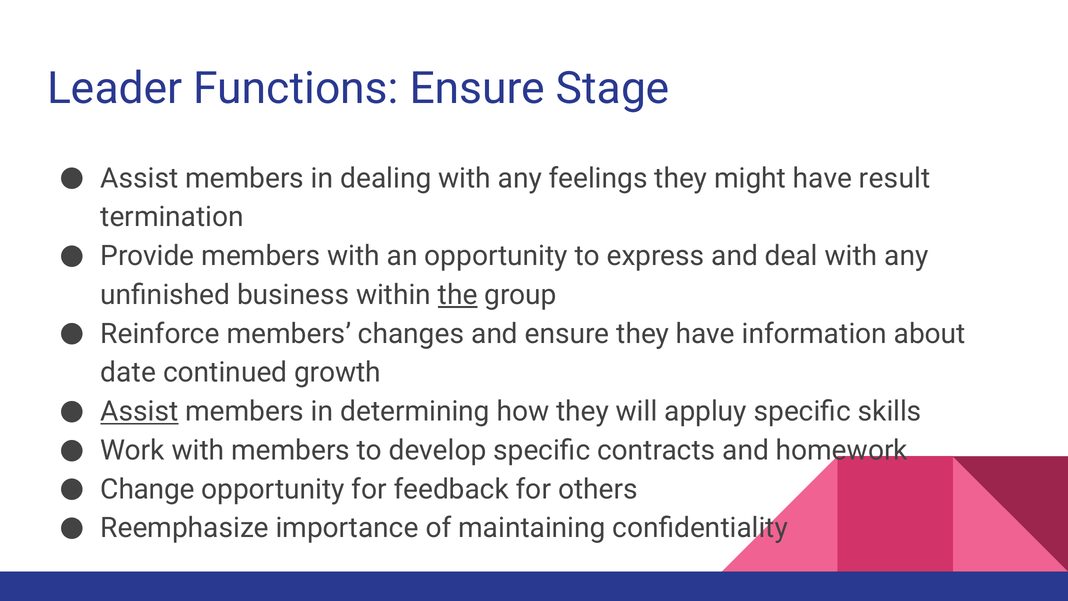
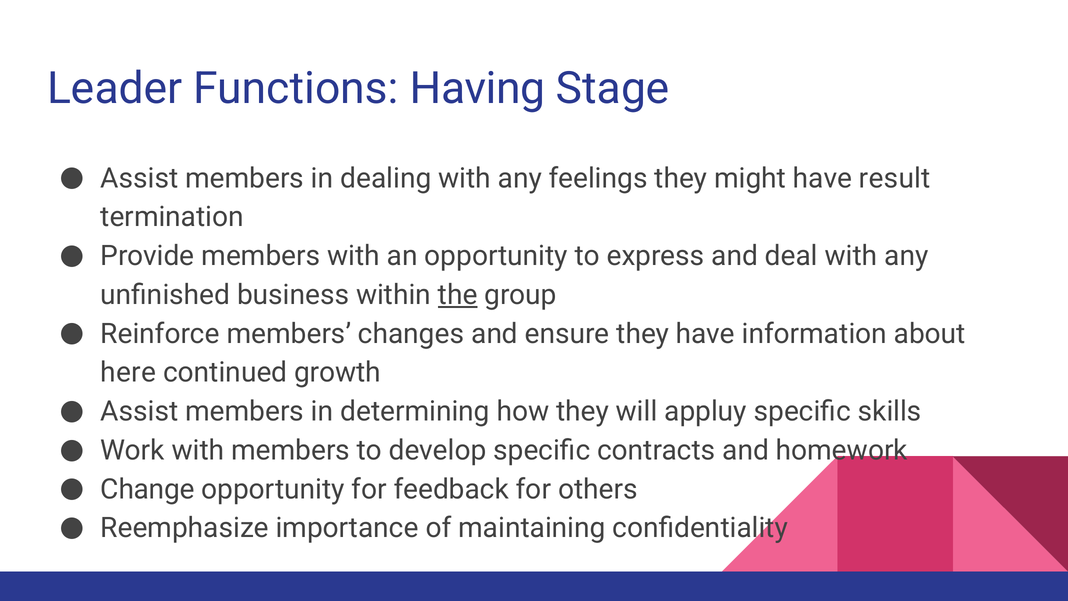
Functions Ensure: Ensure -> Having (478, 88)
date: date -> here (128, 372)
Assist underline: present -> none (139, 411)
